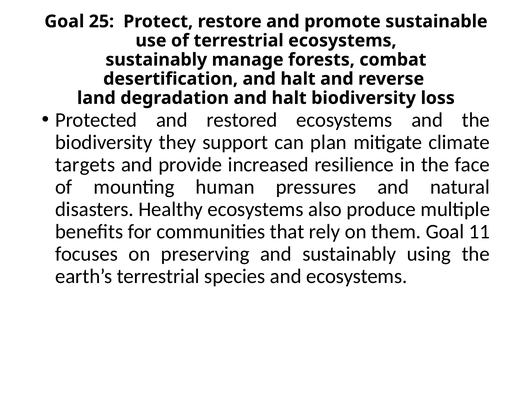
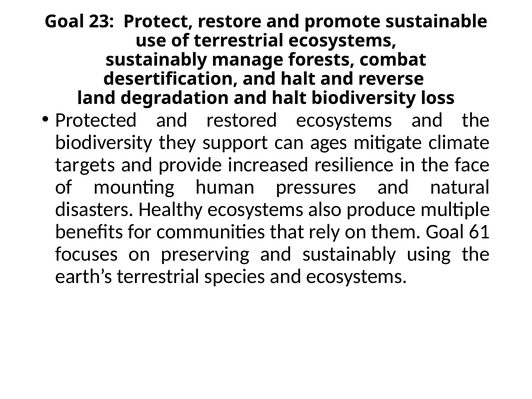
25: 25 -> 23 (101, 21)
plan: plan -> ages (329, 142)
11: 11 -> 61 (479, 232)
